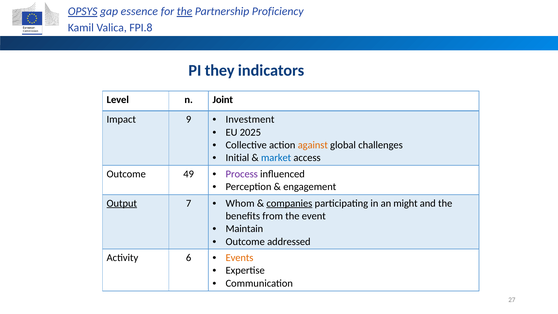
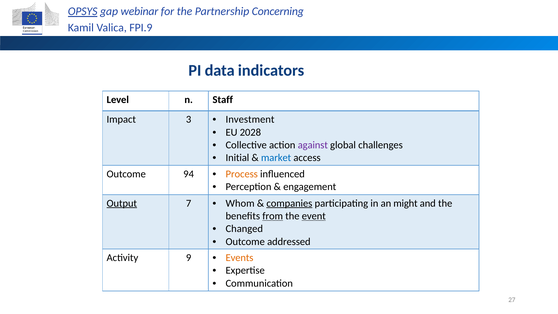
essence: essence -> webinar (139, 11)
the underline: present -> none (185, 11)
Proficiency: Proficiency -> Concerning (278, 11)
FPI.8: FPI.8 -> FPI.9 (141, 28)
they: they -> data (220, 71)
Joint: Joint -> Staff (223, 100)
9: 9 -> 3 (189, 119)
2025: 2025 -> 2028 (250, 132)
against colour: orange -> purple (313, 145)
49: 49 -> 94 (189, 174)
Process colour: purple -> orange (242, 174)
from underline: none -> present (273, 216)
event underline: none -> present (314, 216)
Maintain: Maintain -> Changed (244, 229)
6: 6 -> 9 (189, 258)
